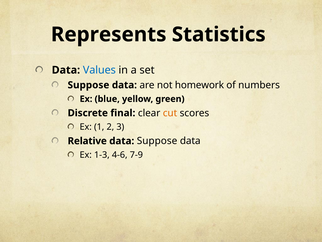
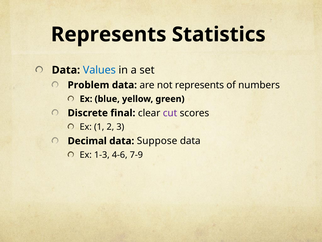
Suppose: Suppose -> Problem (88, 85)
not homework: homework -> represents (199, 85)
cut colour: orange -> purple (170, 113)
Relative: Relative -> Decimal (87, 141)
